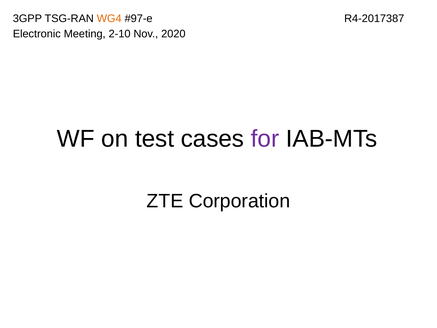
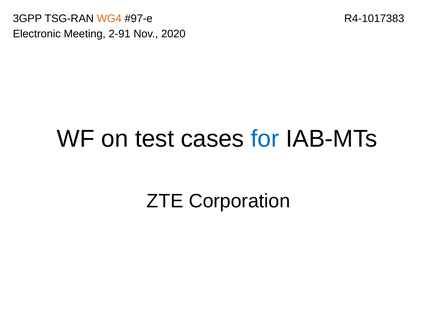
R4-2017387: R4-2017387 -> R4-1017383 (374, 18)
2-10: 2-10 -> 2-91 (120, 34)
for colour: purple -> blue (265, 139)
